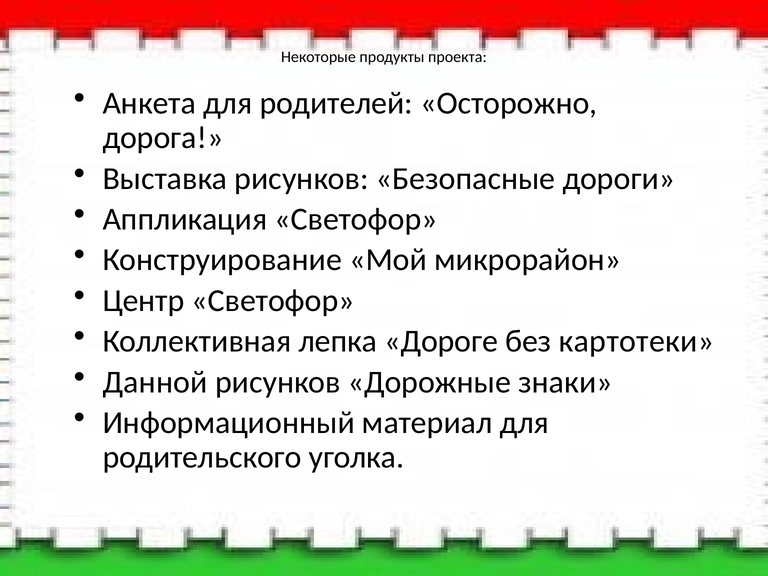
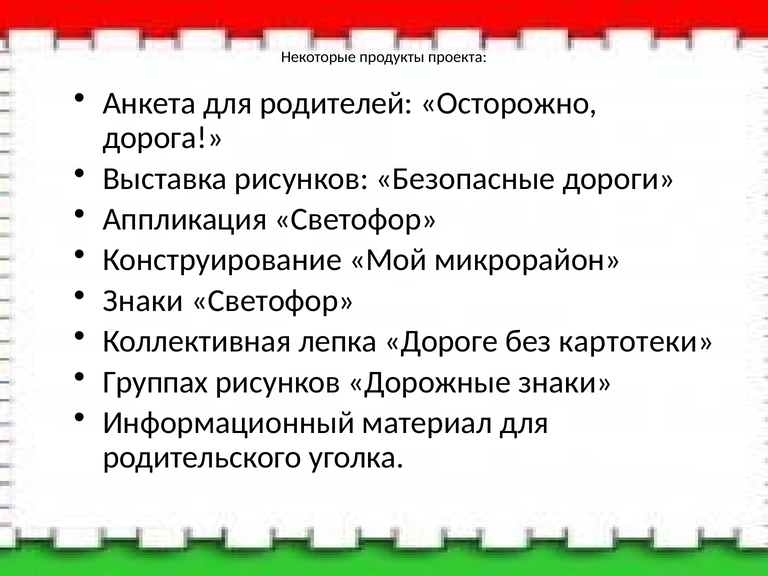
Центр: Центр -> Знаки (143, 301)
Данной: Данной -> Группах (155, 382)
